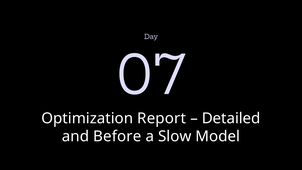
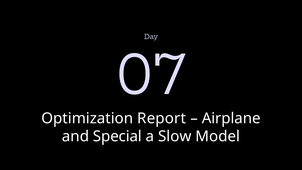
Detailed: Detailed -> Airplane (231, 118)
Before: Before -> Special (117, 136)
